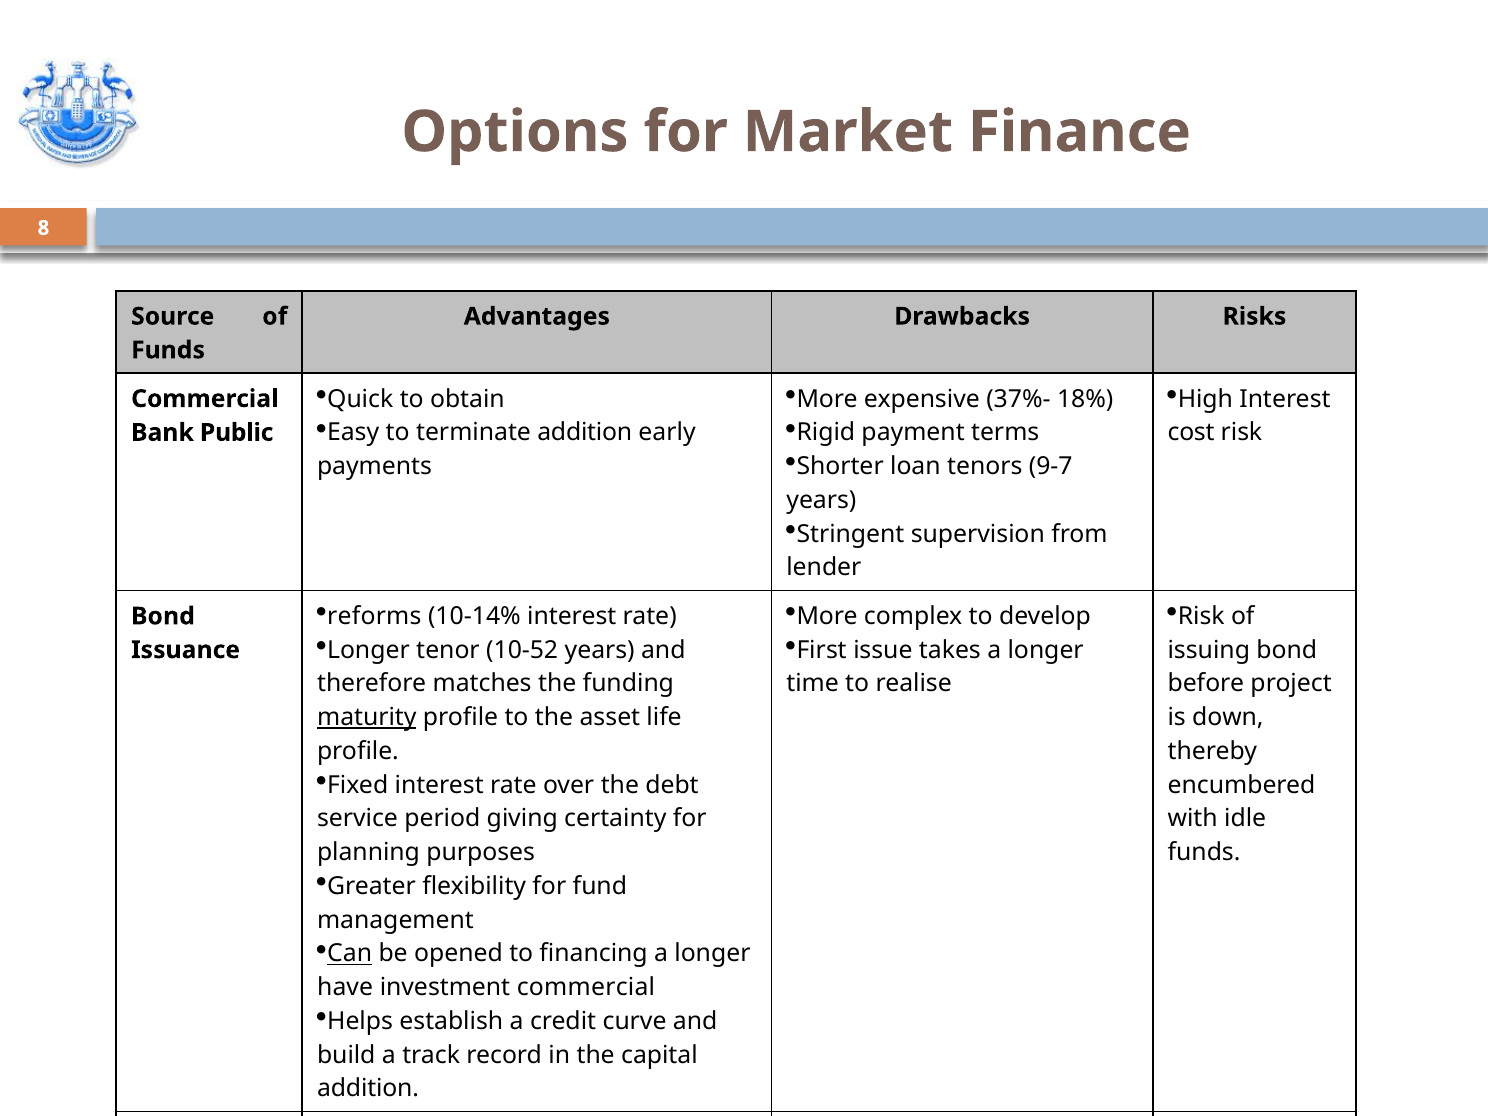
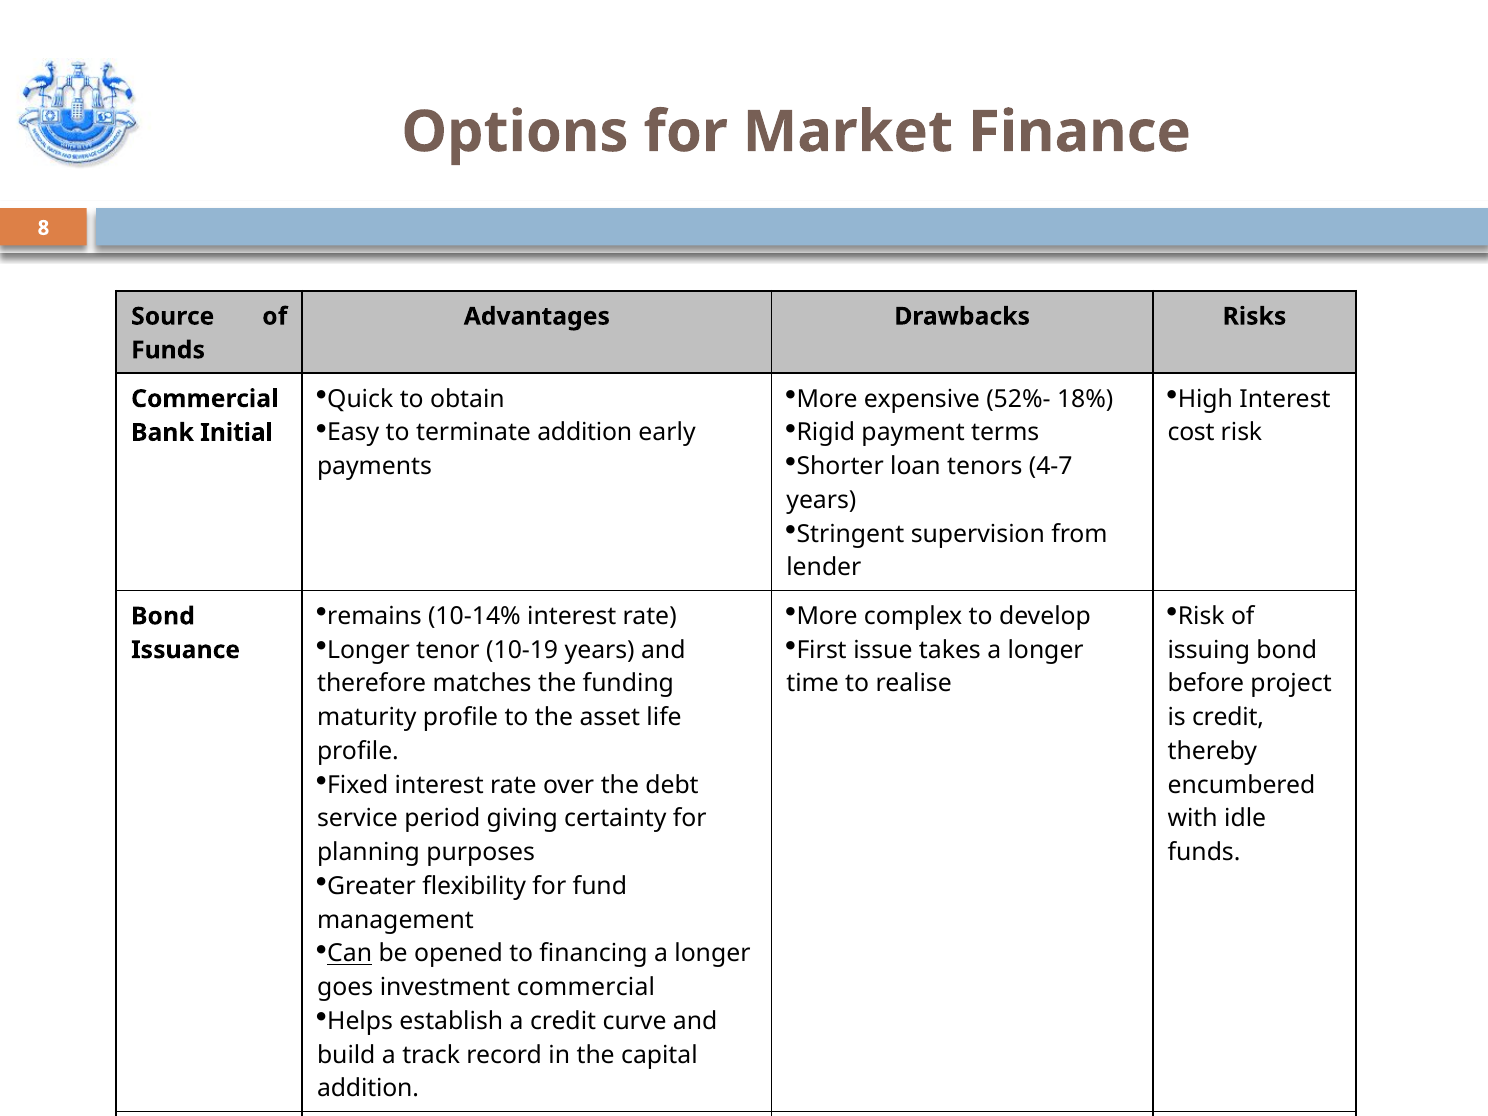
37%-: 37%- -> 52%- (1018, 399)
Public: Public -> Initial (237, 433)
9-7: 9-7 -> 4-7 (1051, 466)
reforms: reforms -> remains (374, 616)
10-52: 10-52 -> 10-19 (522, 650)
maturity underline: present -> none (367, 717)
is down: down -> credit (1228, 717)
have: have -> goes (345, 987)
